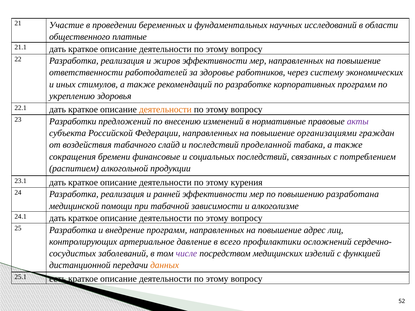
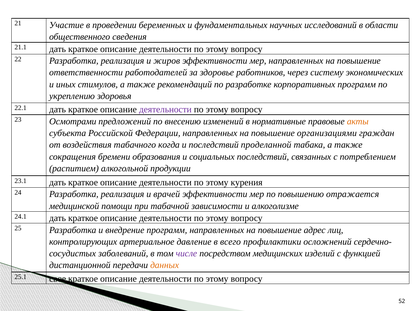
платные: платные -> сведения (130, 37)
деятельности colour: orange -> purple (165, 110)
Разработки: Разработки -> Осмотрами (73, 121)
акты colour: purple -> orange (358, 121)
слайд: слайд -> когда (169, 145)
финансовые: финансовые -> образования (156, 157)
ранней: ранней -> врачей (167, 194)
разработана: разработана -> отражается (353, 194)
есть: есть -> свое (58, 279)
